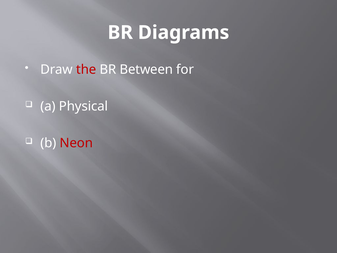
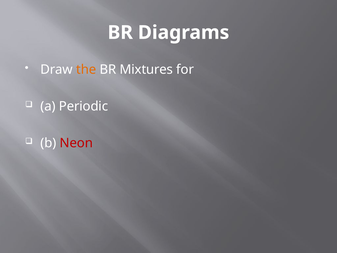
the colour: red -> orange (86, 69)
Between: Between -> Mixtures (146, 69)
Physical: Physical -> Periodic (84, 106)
